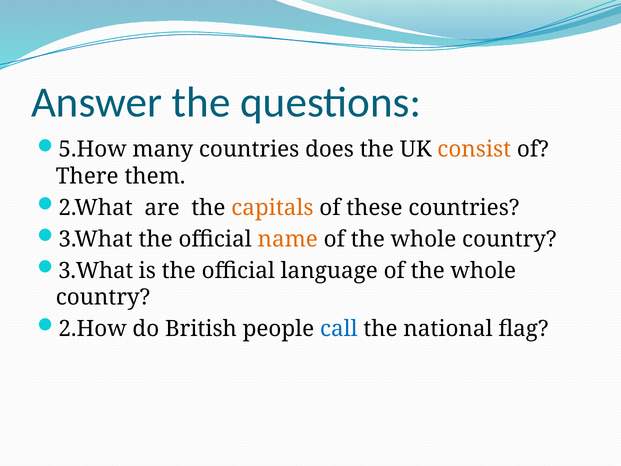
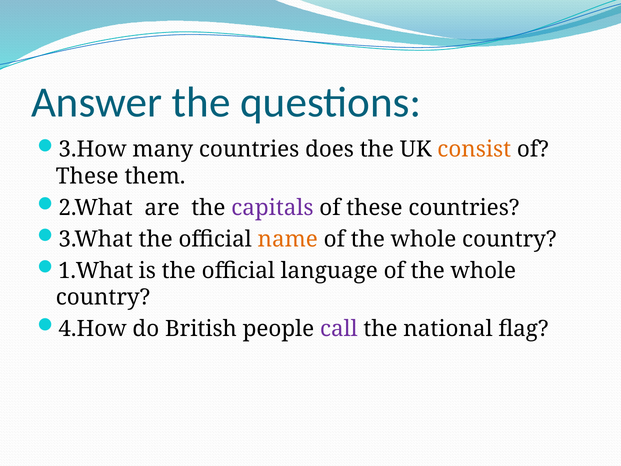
5.How: 5.How -> 3.How (93, 150)
There: There -> These (87, 176)
capitals colour: orange -> purple (272, 208)
3.What: 3.What -> 1.What (96, 271)
2.How: 2.How -> 4.How (93, 329)
call colour: blue -> purple (339, 329)
